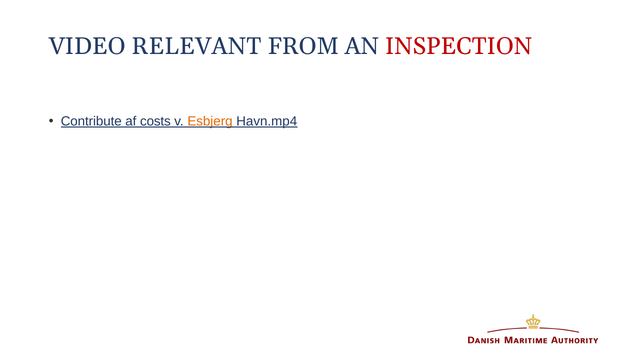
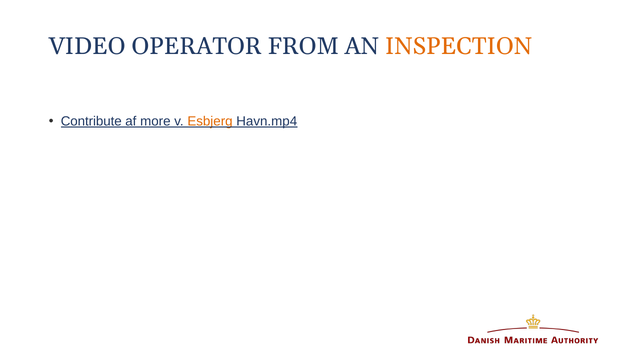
RELEVANT: RELEVANT -> OPERATOR (197, 46)
INSPECTION colour: red -> orange (459, 46)
costs: costs -> more (155, 121)
